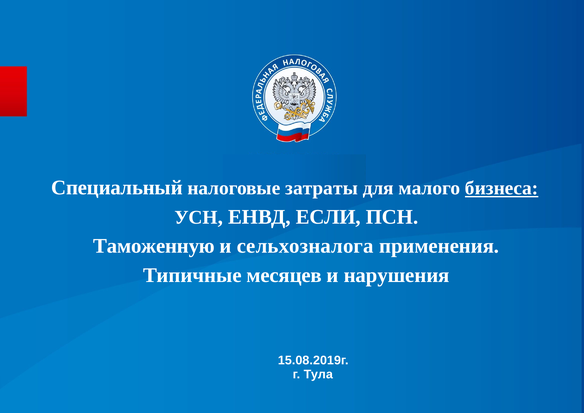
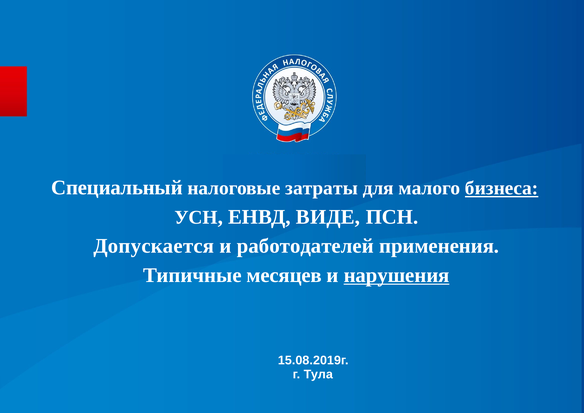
ЕСЛИ: ЕСЛИ -> ВИДЕ (328, 217)
Таможенную: Таможенную -> Допускается (154, 246)
сельхозналога: сельхозналога -> работодателей (305, 246)
нарушения underline: none -> present (397, 275)
